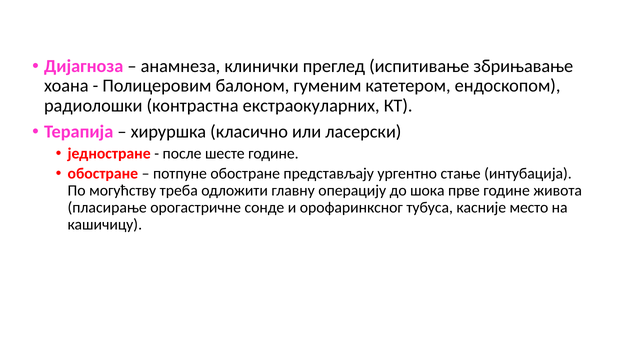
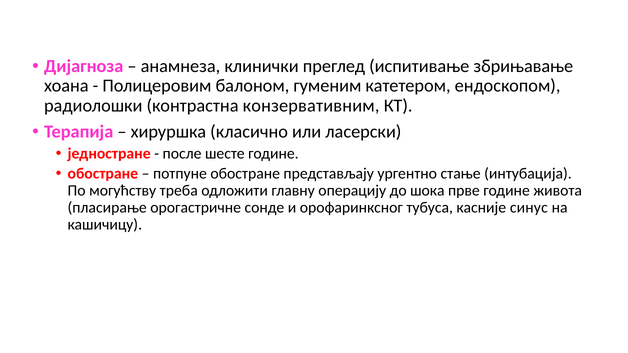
екстраокуларних: екстраокуларних -> конзервативним (311, 106)
место: место -> синус (529, 208)
